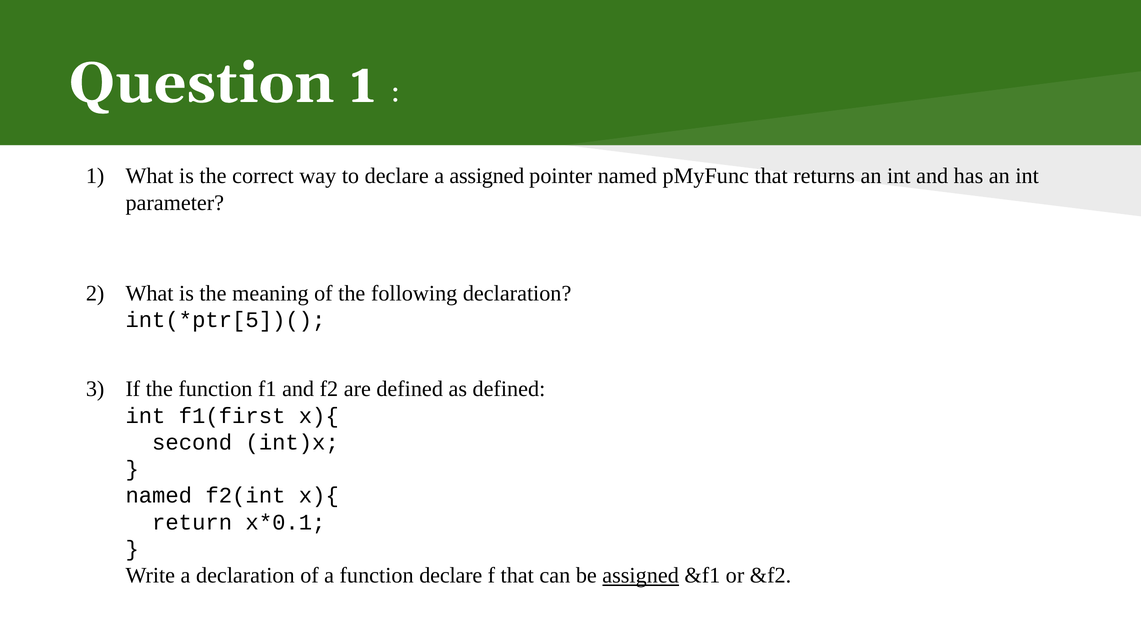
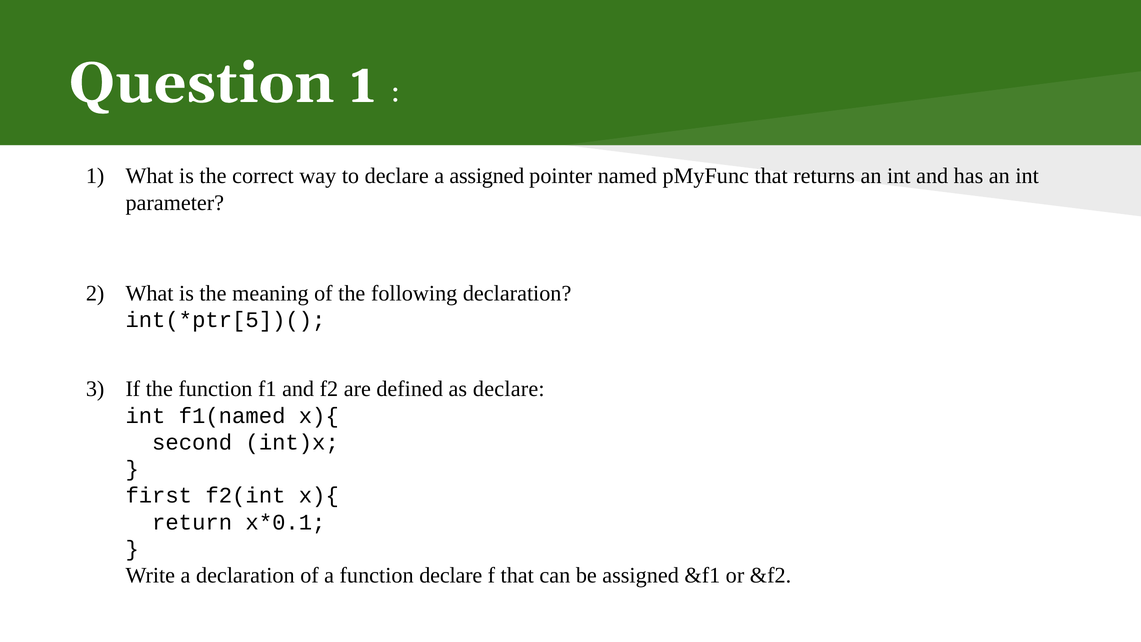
as defined: defined -> declare (509, 389)
f1(first: f1(first -> f1(named (232, 416)
named: named -> first (159, 496)
assigned underline: present -> none (641, 575)
